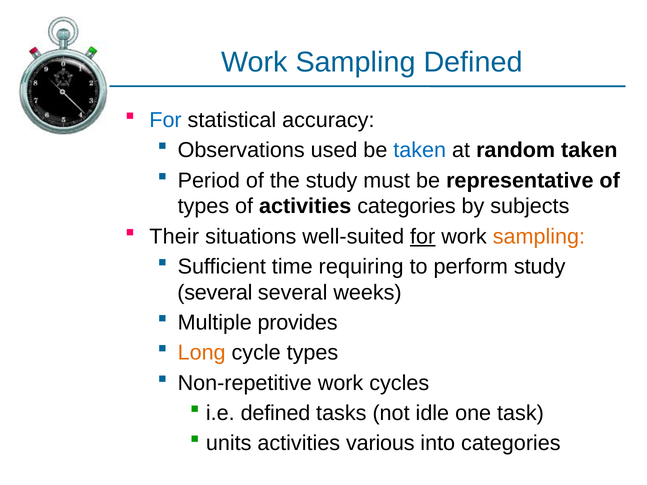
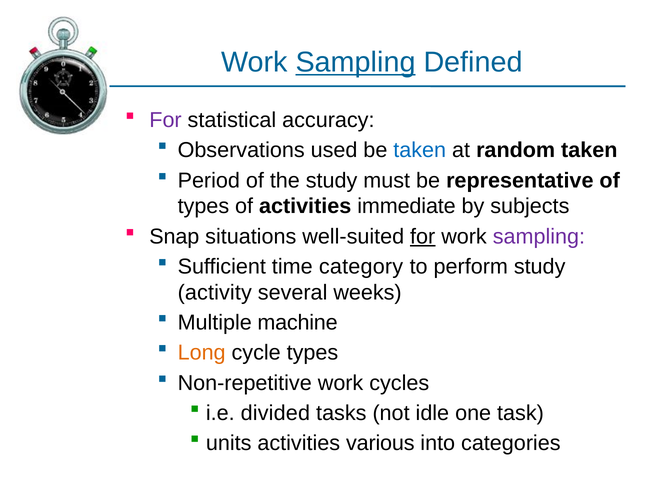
Sampling underline: none -> present (356, 62)
For colour: blue -> purple (166, 120)
activities categories: categories -> immediate (407, 206)
Their: Their -> Snap (174, 237)
sampling colour: orange -> purple (539, 237)
requiring: requiring -> category (361, 267)
several: several -> activity (215, 293)
provides: provides -> machine (298, 323)
i.e defined: defined -> divided (275, 413)
